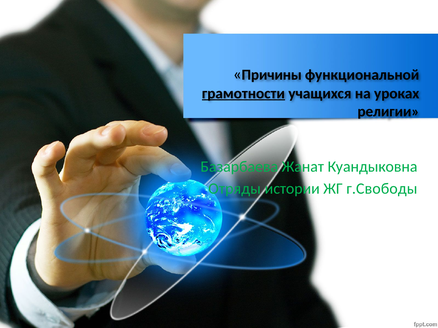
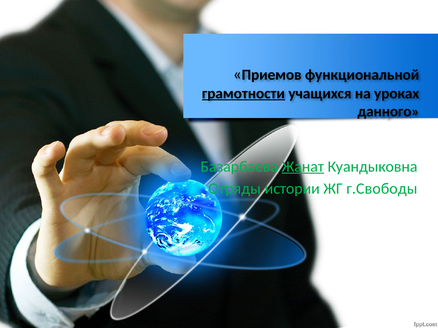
Причины: Причины -> Приемов (272, 75)
религии: религии -> данного (388, 112)
Жанат underline: none -> present (303, 167)
